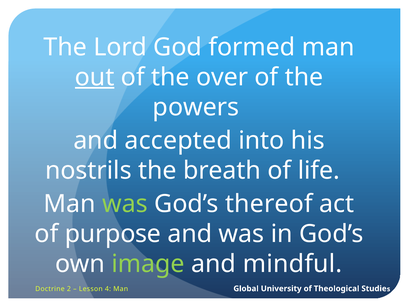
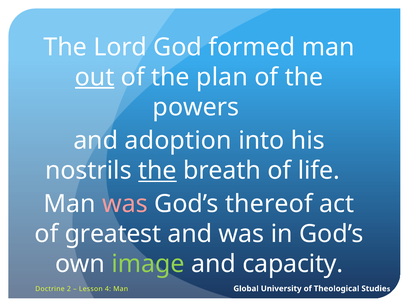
over: over -> plan (222, 77)
accepted: accepted -> adoption (178, 140)
the underline: none -> present (157, 170)
was colour: light green -> pink (125, 204)
purpose: purpose -> greatest (113, 234)
mindful: mindful -> capacity (293, 264)
